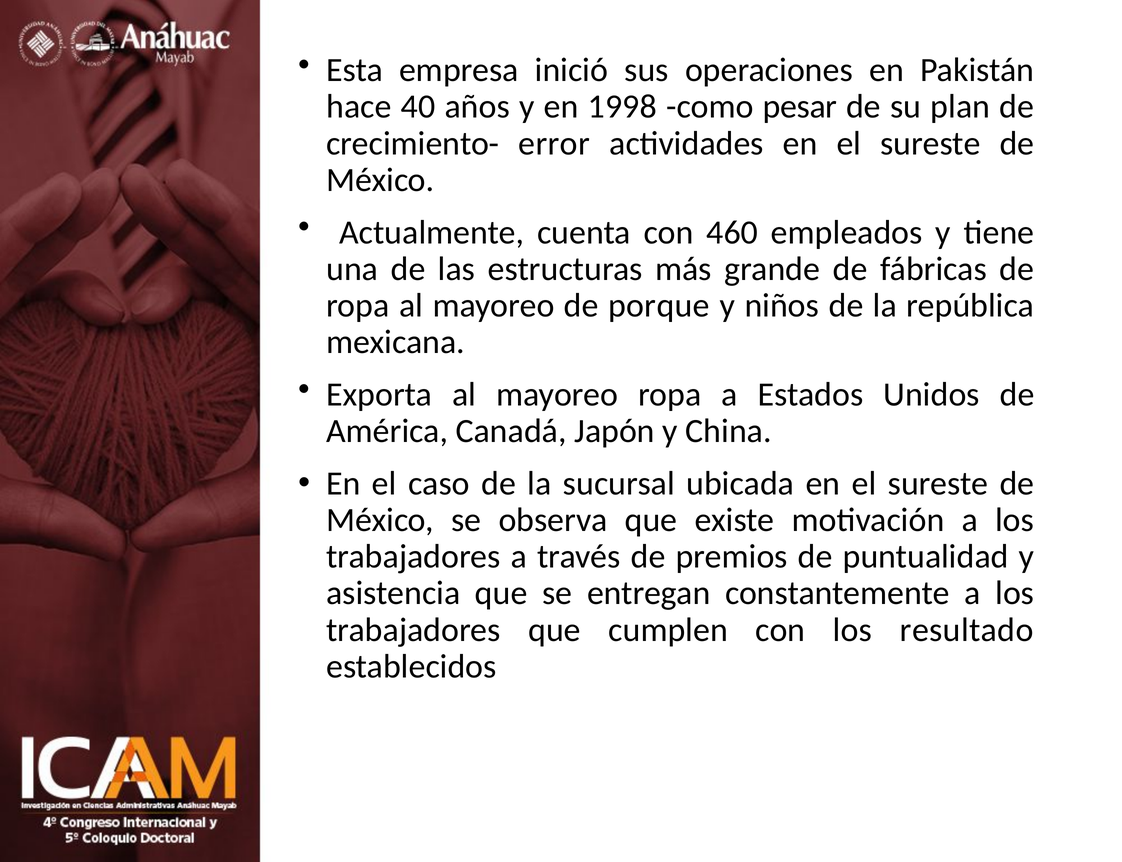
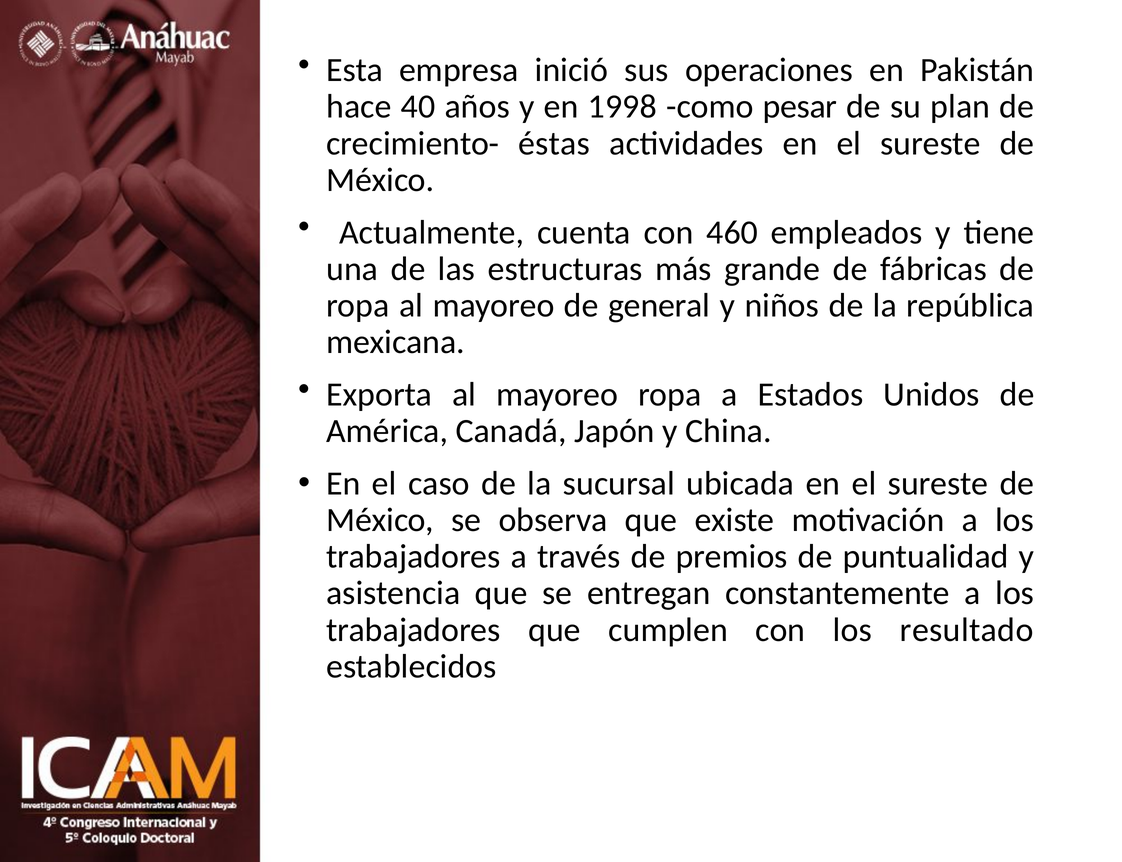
error: error -> éstas (554, 143)
porque: porque -> general (659, 305)
